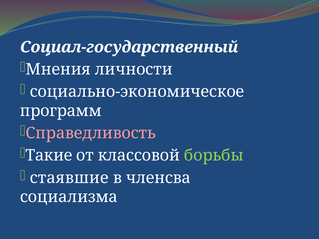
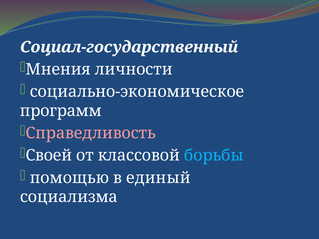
Такие: Такие -> Своей (49, 156)
борьбы colour: light green -> light blue (214, 156)
стаявшие: стаявшие -> помощью (69, 178)
членсва: членсва -> единый (158, 178)
